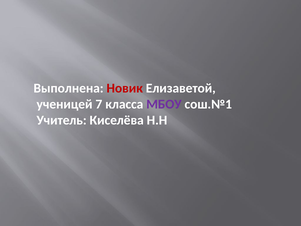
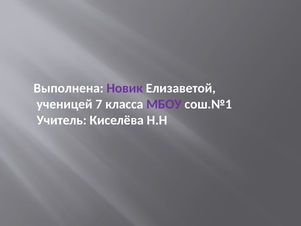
Новик colour: red -> purple (125, 88)
